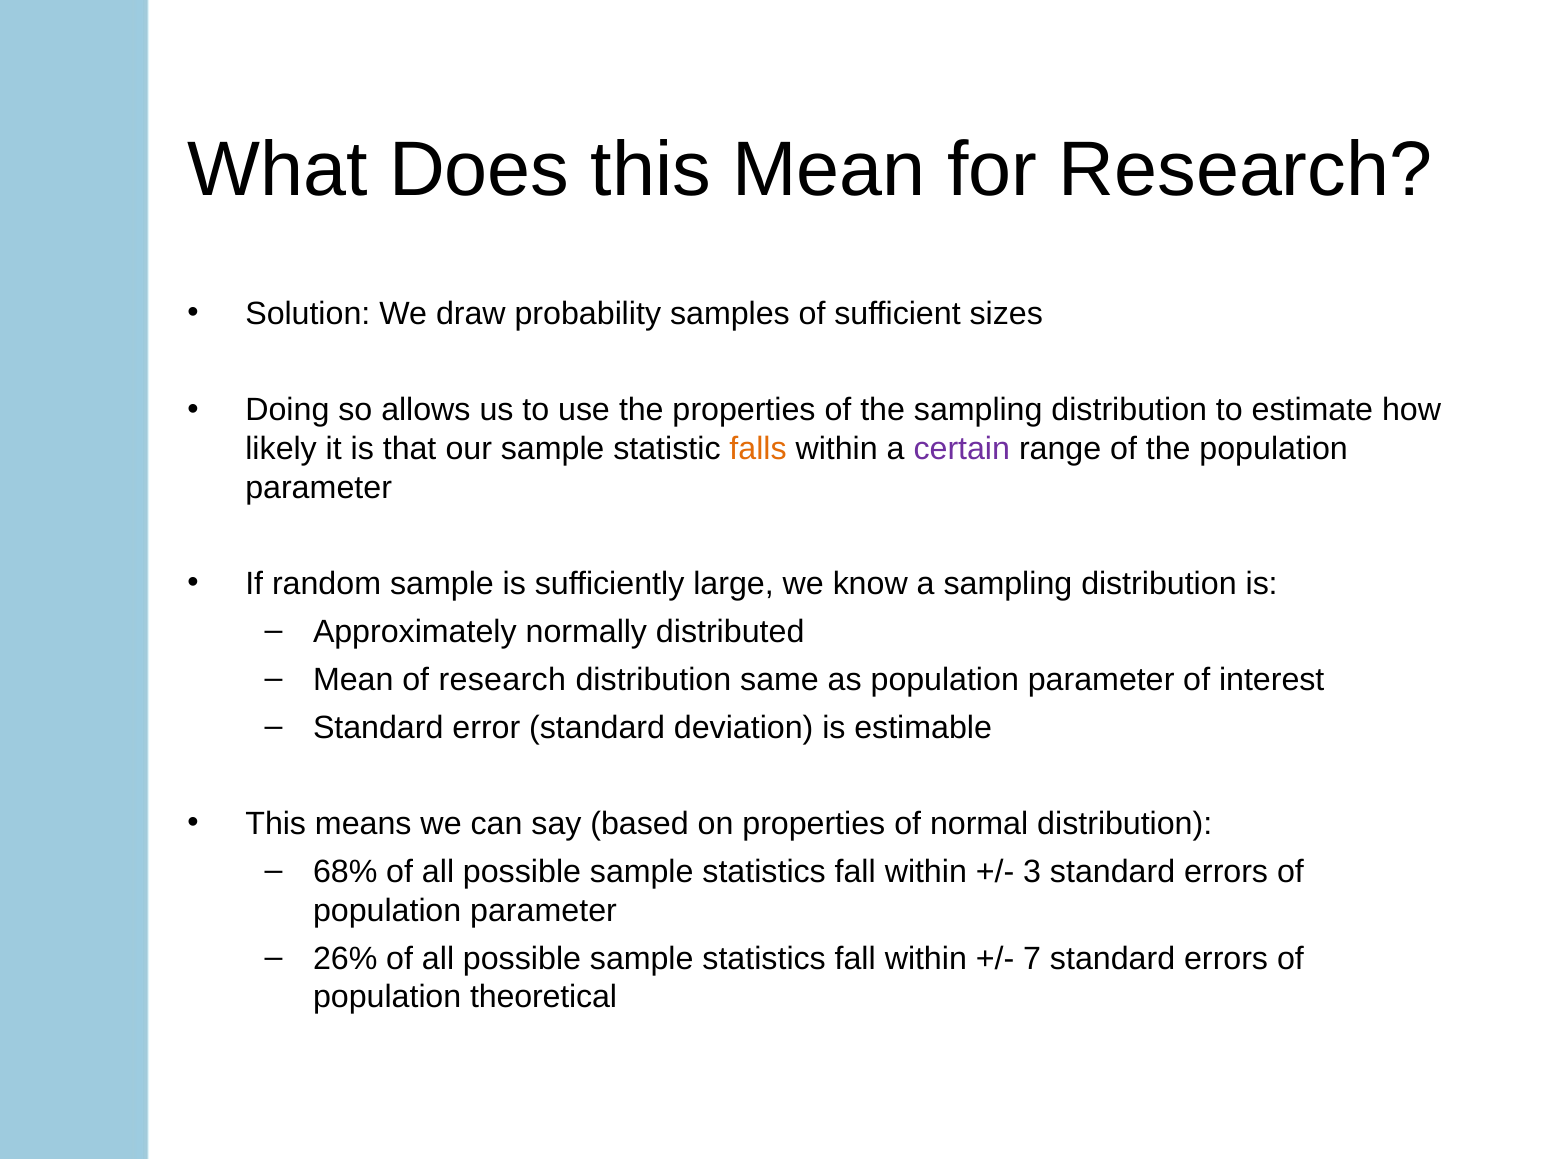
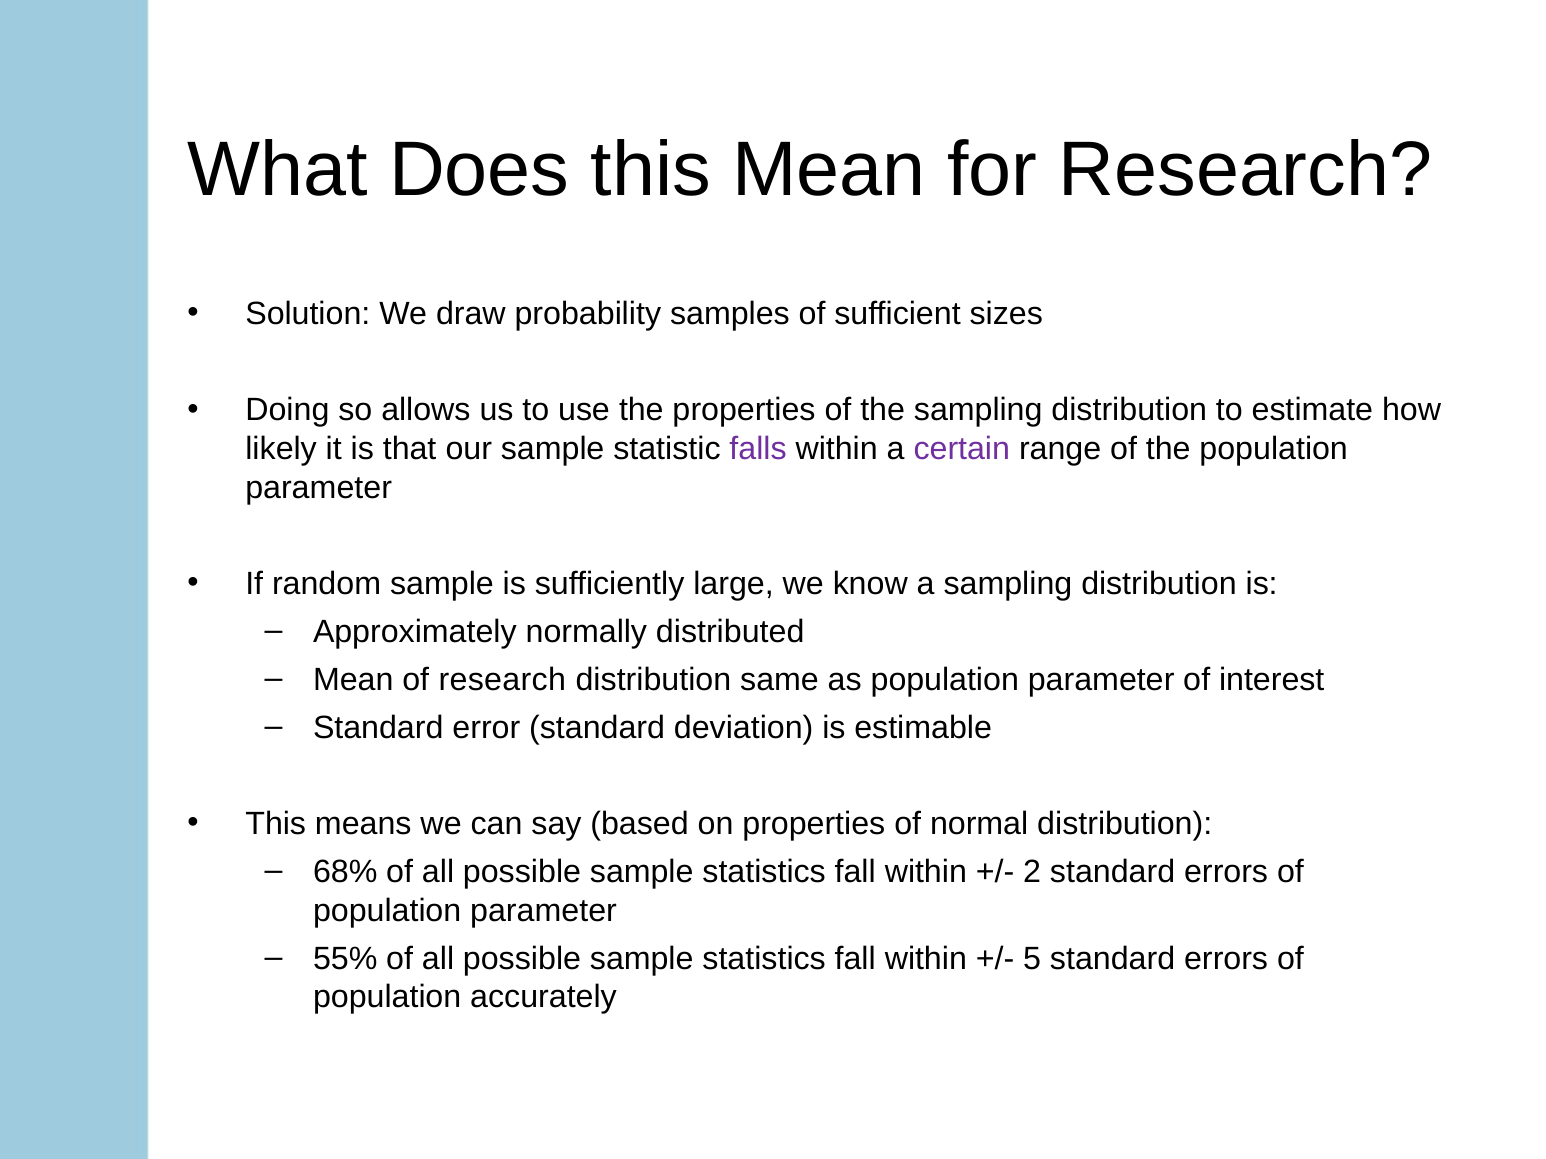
falls colour: orange -> purple (758, 449)
3: 3 -> 2 (1032, 872)
26%: 26% -> 55% (345, 959)
7: 7 -> 5 (1032, 959)
theoretical: theoretical -> accurately (544, 998)
